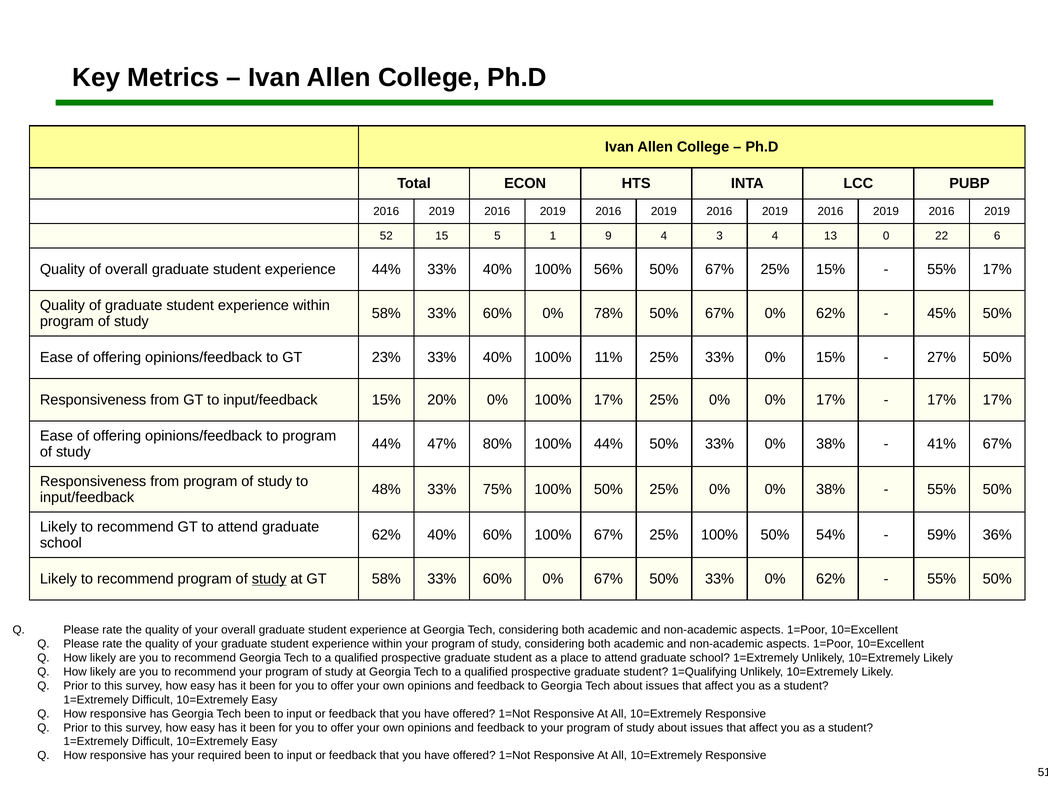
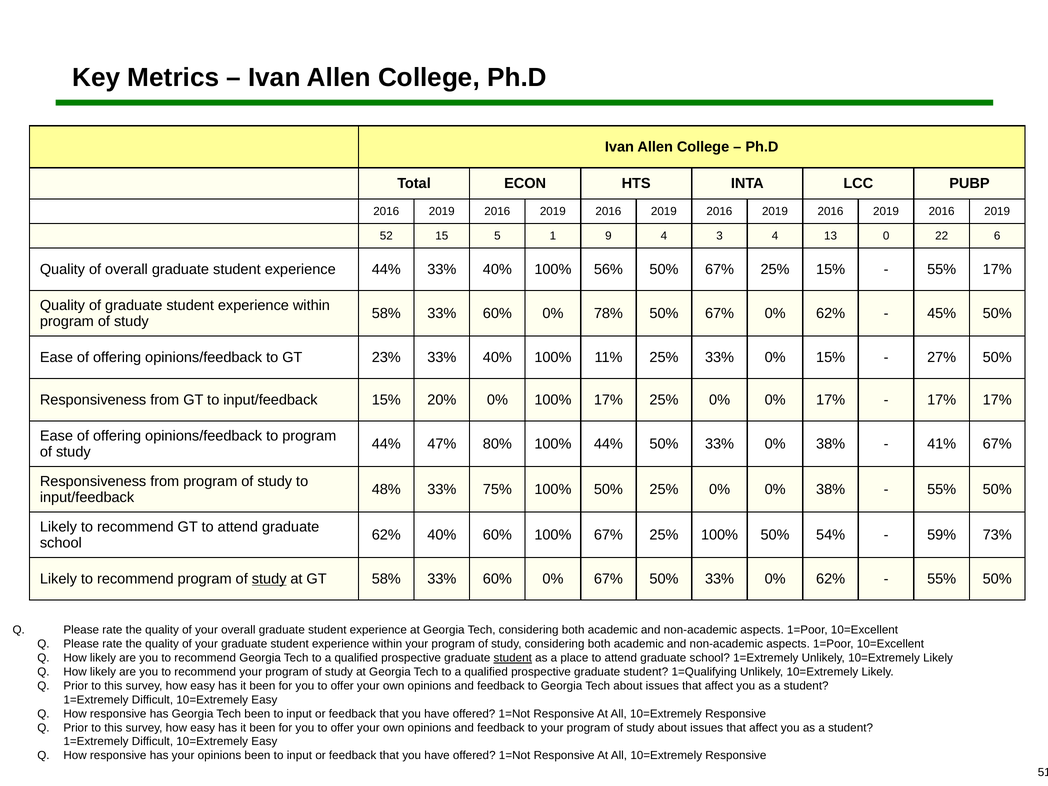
36%: 36% -> 73% (997, 535)
student underline: none -> present (513, 658)
your required: required -> opinions (219, 756)
